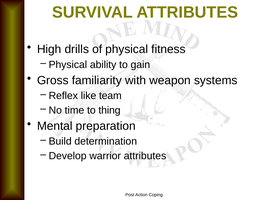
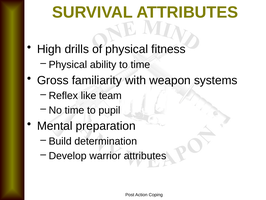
to gain: gain -> time (140, 64)
thing: thing -> pupil (109, 110)
